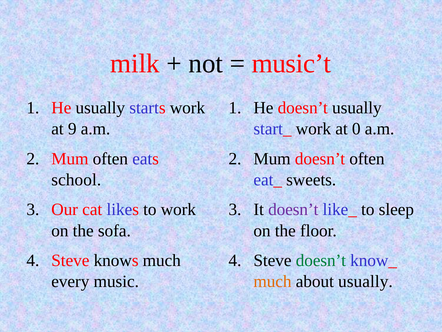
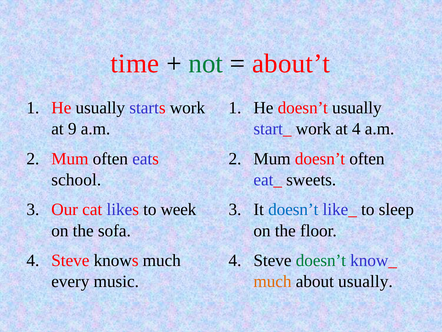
milk: milk -> time (135, 63)
not colour: black -> green (206, 63)
music’t: music’t -> about’t (291, 63)
at 0: 0 -> 4 (356, 129)
to work: work -> week (178, 209)
doesn’t colour: purple -> blue (293, 209)
